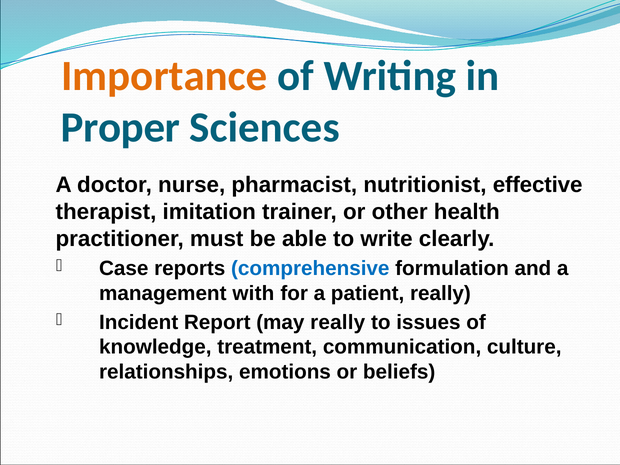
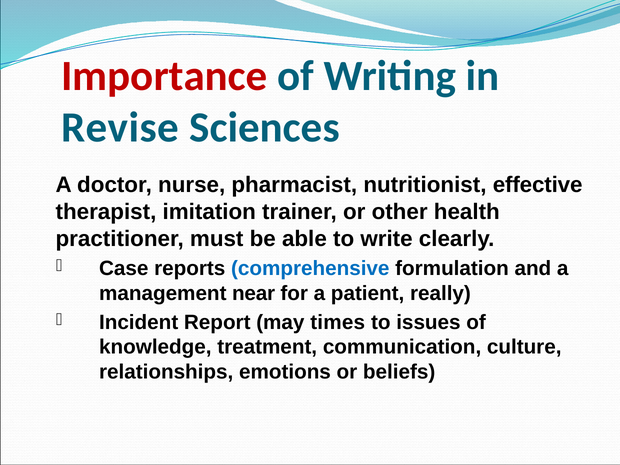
Importance colour: orange -> red (164, 76)
Proper: Proper -> Revise (120, 128)
with: with -> near (254, 293)
may really: really -> times (338, 322)
